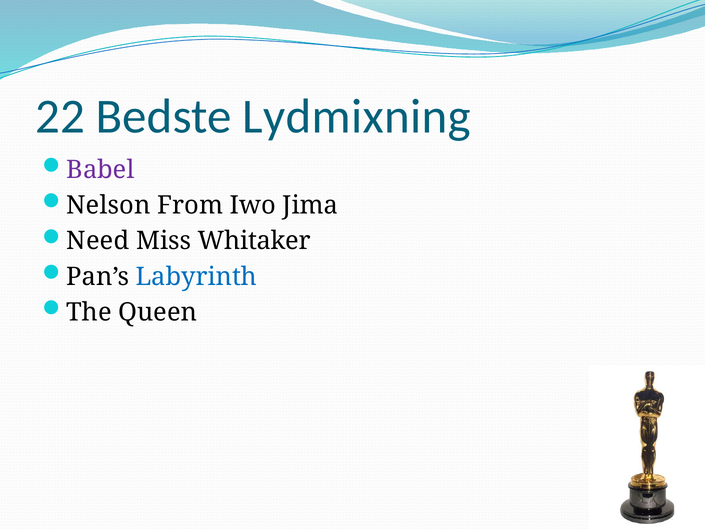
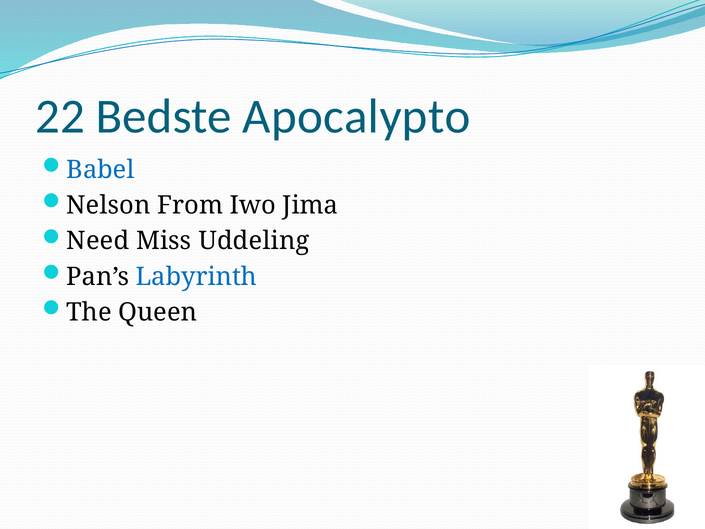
Lydmixning: Lydmixning -> Apocalypto (356, 116)
Babel colour: purple -> blue (100, 170)
Whitaker: Whitaker -> Uddeling (254, 241)
